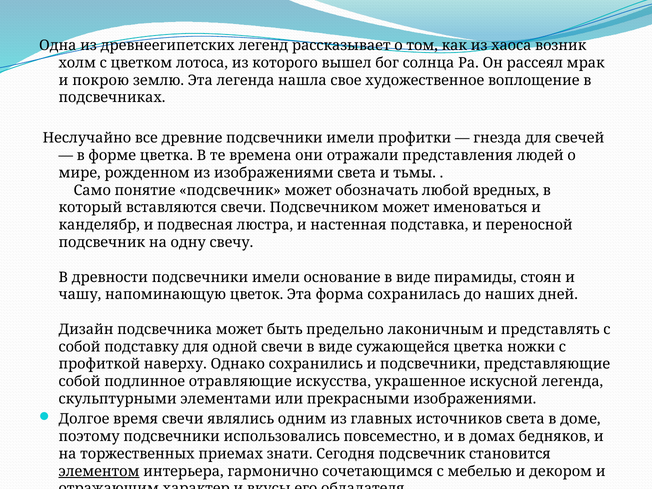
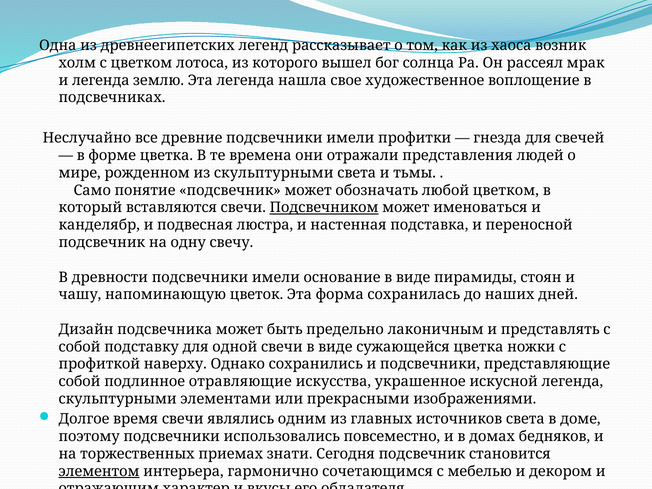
и покрою: покрою -> легенда (101, 80)
из изображениями: изображениями -> скульптурными (274, 173)
любой вредных: вредных -> цветком (506, 190)
Подсвечником underline: none -> present (324, 208)
